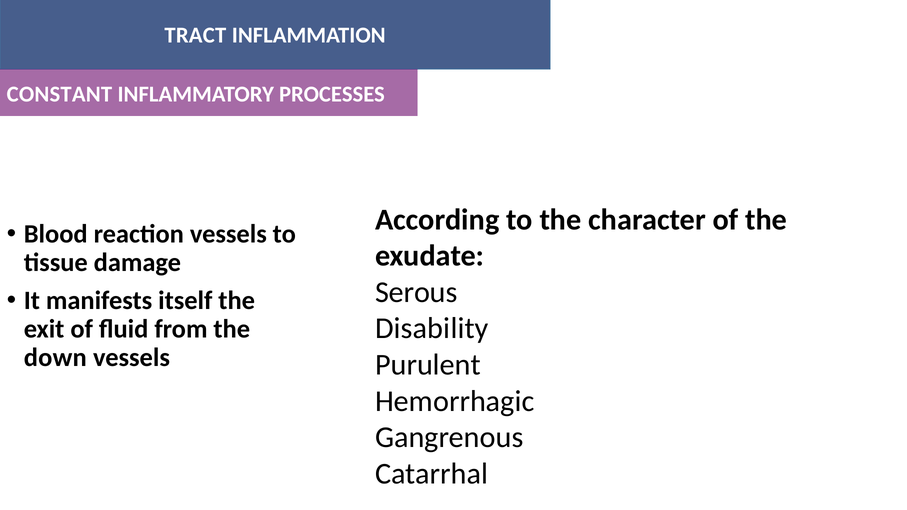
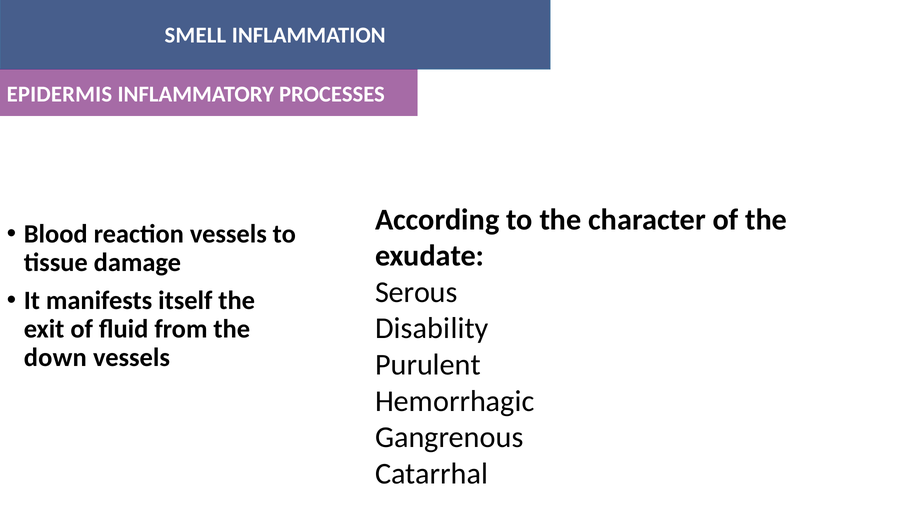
TRACT: TRACT -> SMELL (195, 35)
CONSTANT: CONSTANT -> EPIDERMIS (59, 94)
